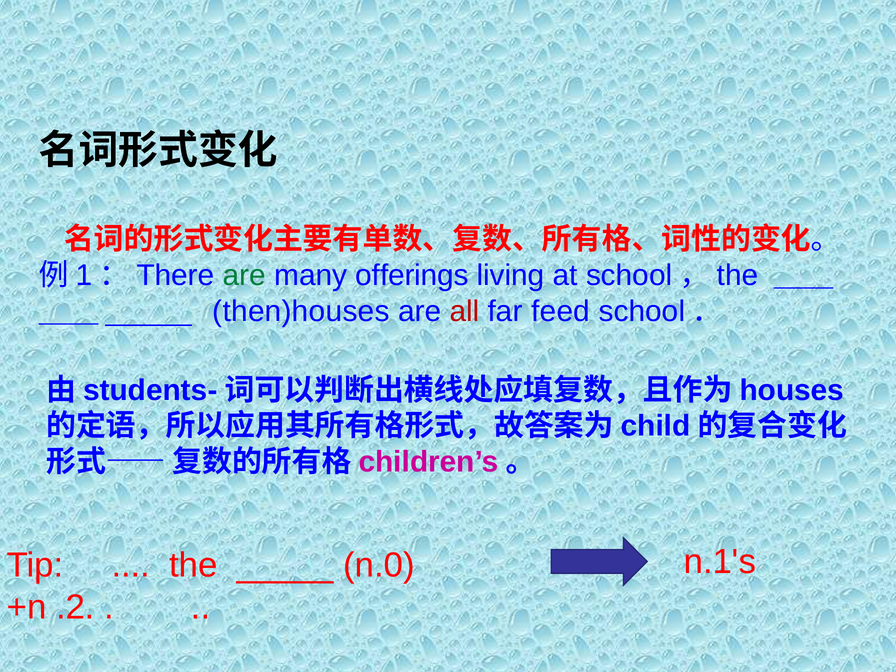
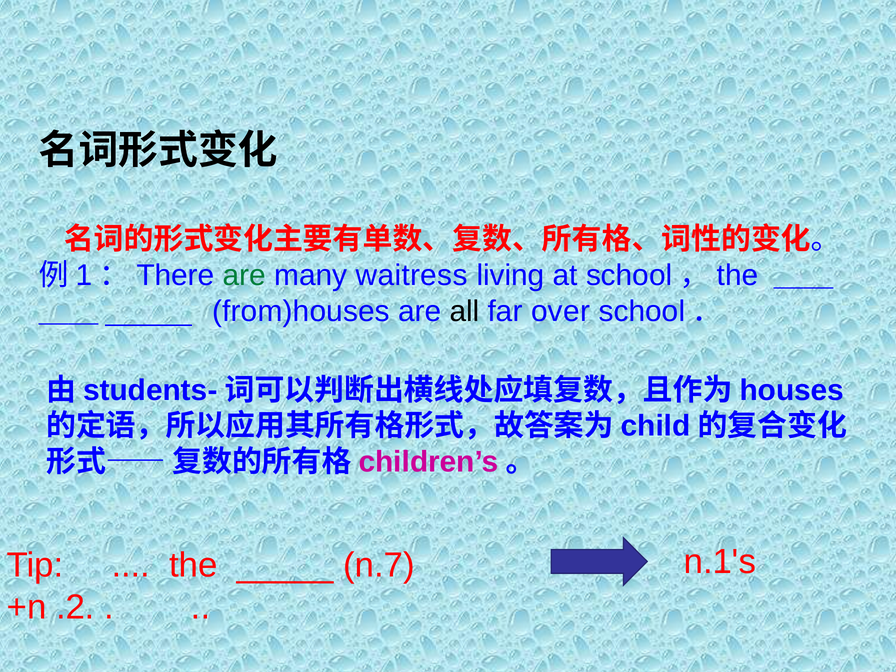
offerings: offerings -> waitress (412, 275)
then)houses: then)houses -> from)houses (301, 311)
all colour: red -> black (465, 311)
feed: feed -> over (561, 311)
n.0: n.0 -> n.7 (379, 565)
